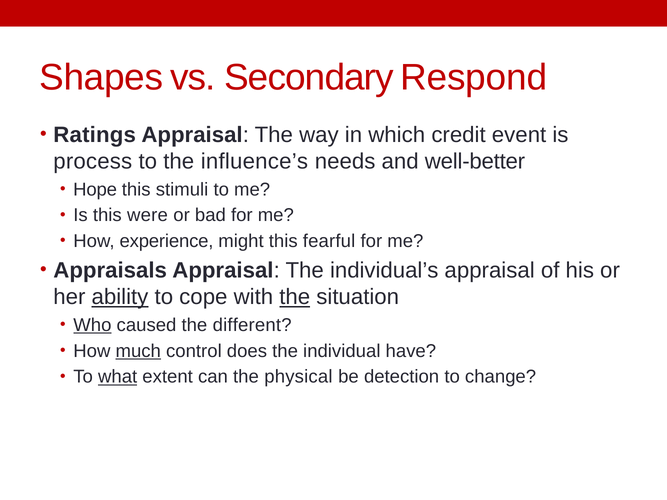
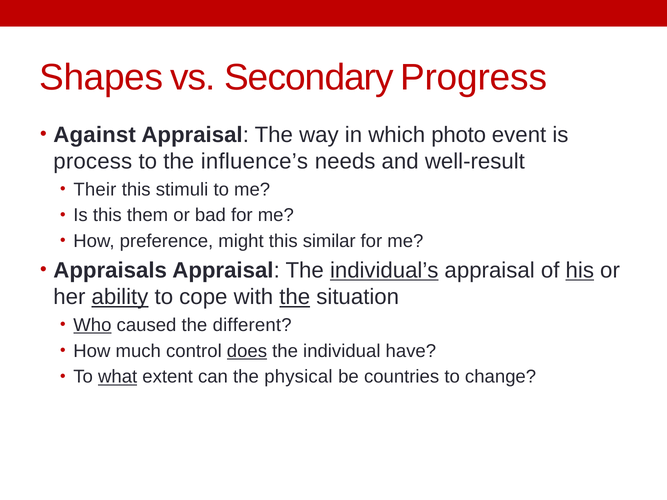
Respond: Respond -> Progress (474, 78)
Ratings: Ratings -> Against (95, 135)
credit: credit -> photo (459, 135)
well-better: well-better -> well-result (475, 162)
Hope: Hope -> Their (95, 190)
were: were -> them (148, 215)
experience: experience -> preference (166, 241)
fearful: fearful -> similar (329, 241)
individual’s underline: none -> present (384, 271)
his underline: none -> present (580, 271)
much underline: present -> none (138, 351)
does underline: none -> present (247, 351)
detection: detection -> countries (402, 377)
